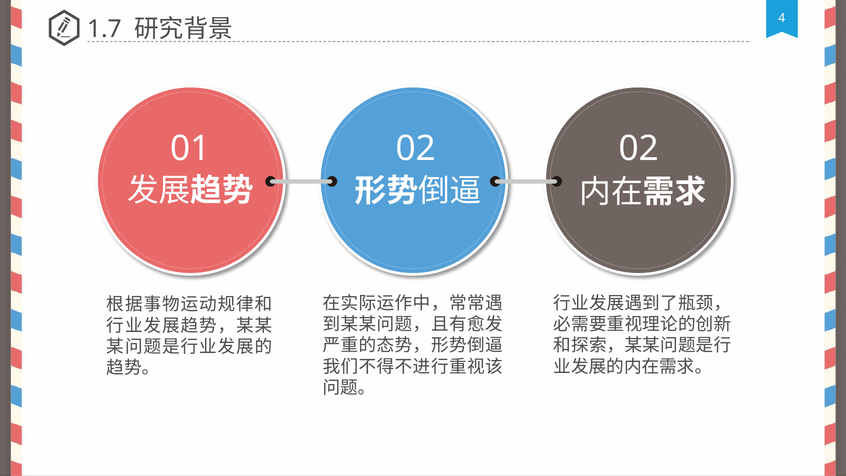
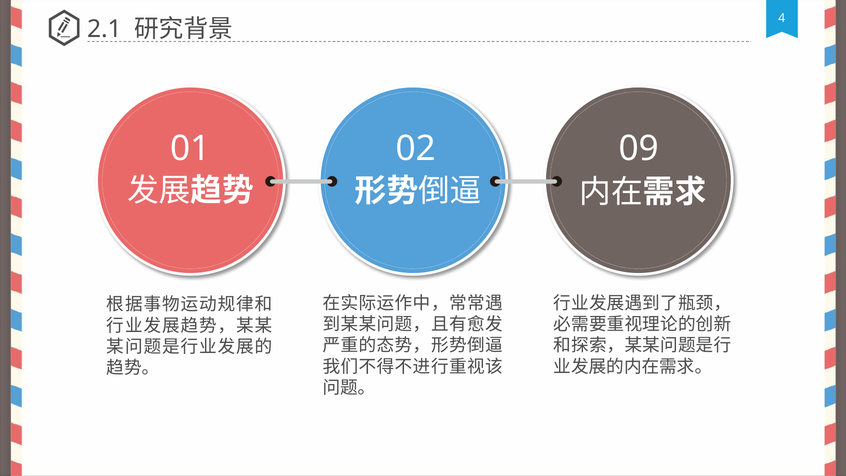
1.7: 1.7 -> 2.1 (105, 29)
02 02: 02 -> 09 (639, 149)
